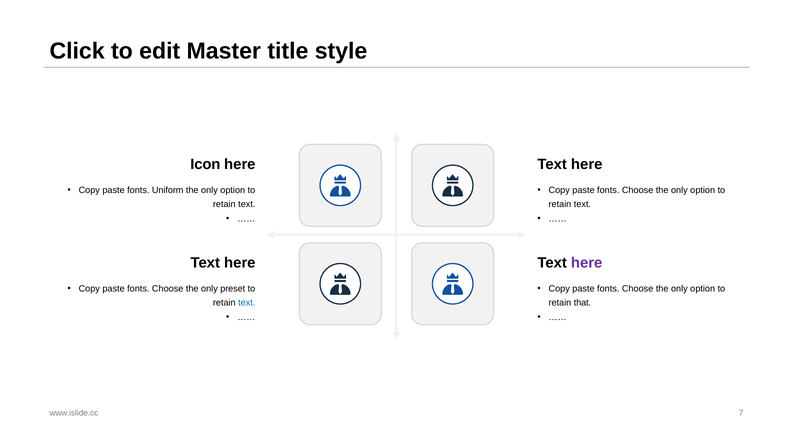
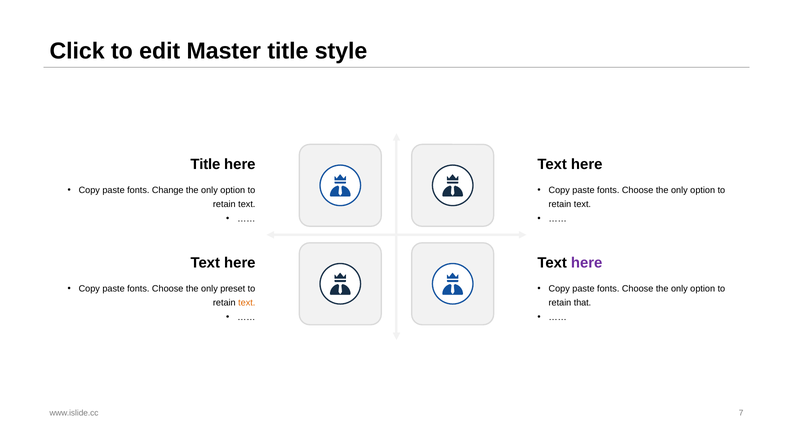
Icon: Icon -> Title (205, 165)
Uniform: Uniform -> Change (168, 190)
text colour: blue -> orange (247, 303)
